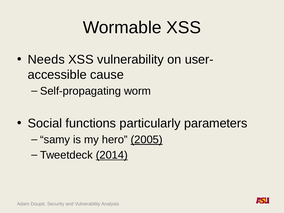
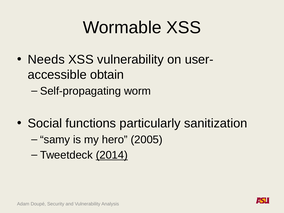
cause: cause -> obtain (107, 75)
parameters: parameters -> sanitization (216, 123)
2005 underline: present -> none (147, 140)
